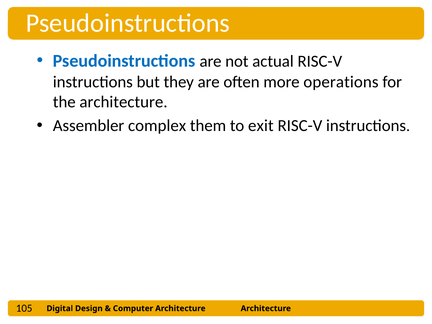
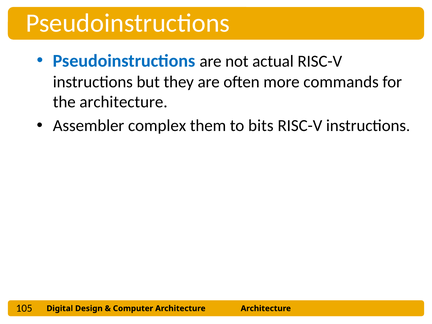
operations: operations -> commands (341, 82)
exit: exit -> bits (261, 126)
